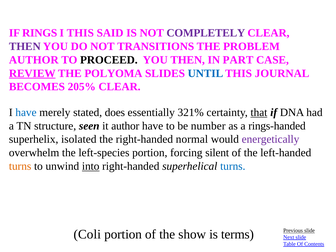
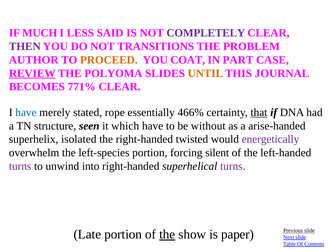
RINGS: RINGS -> MUCH (40, 33)
I THIS: THIS -> LESS (80, 33)
PROCEED colour: black -> orange (109, 60)
YOU THEN: THEN -> COAT (188, 60)
UNTIL colour: blue -> orange (205, 73)
205%: 205% -> 771% (82, 87)
does: does -> rope (115, 112)
321%: 321% -> 466% (191, 112)
it author: author -> which (125, 126)
number: number -> without (208, 126)
rings-handed: rings-handed -> arise-handed (277, 126)
normal: normal -> twisted (192, 139)
turns colour: orange -> purple (20, 166)
into underline: present -> none (91, 166)
turns colour: blue -> purple (233, 166)
Coli: Coli -> Late (87, 234)
the underline: none -> present (167, 234)
terms: terms -> paper (238, 234)
